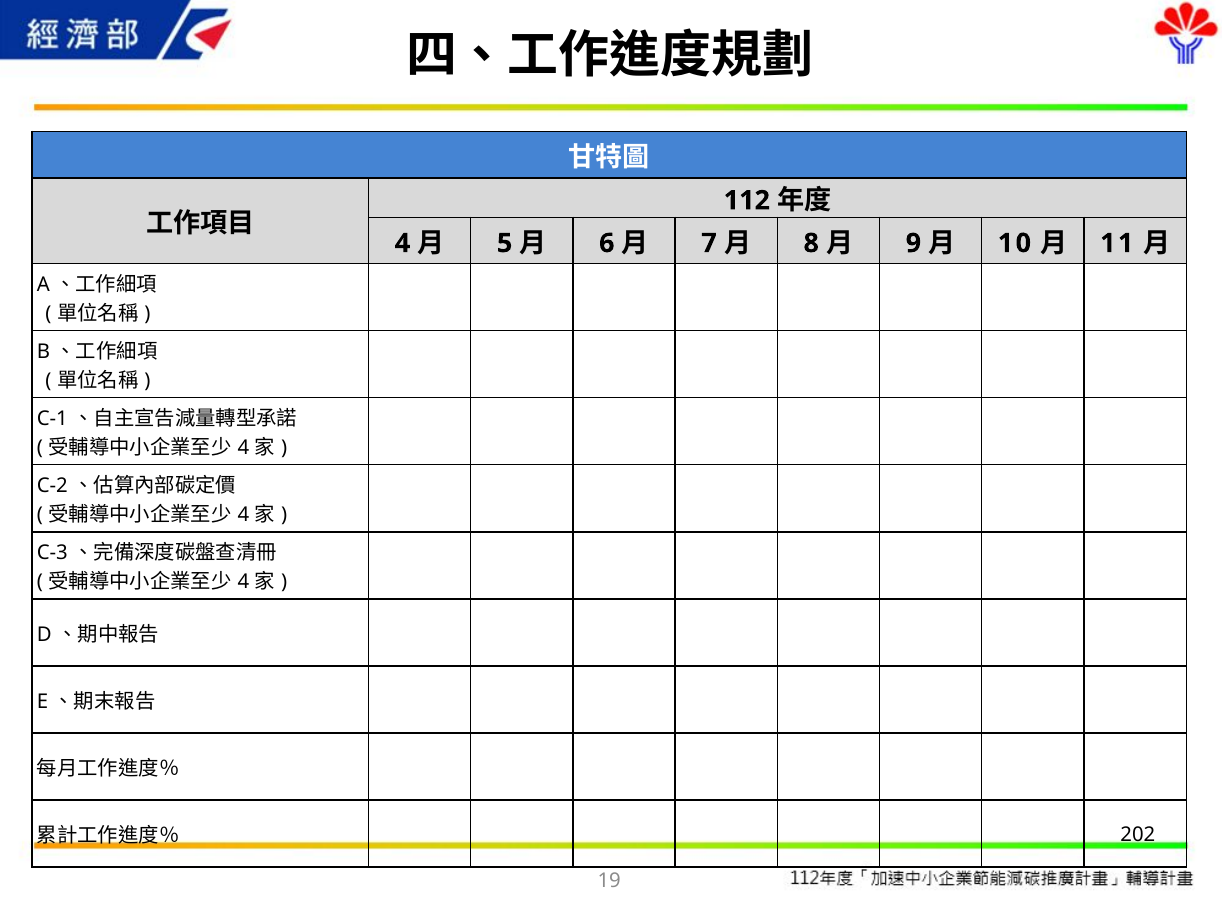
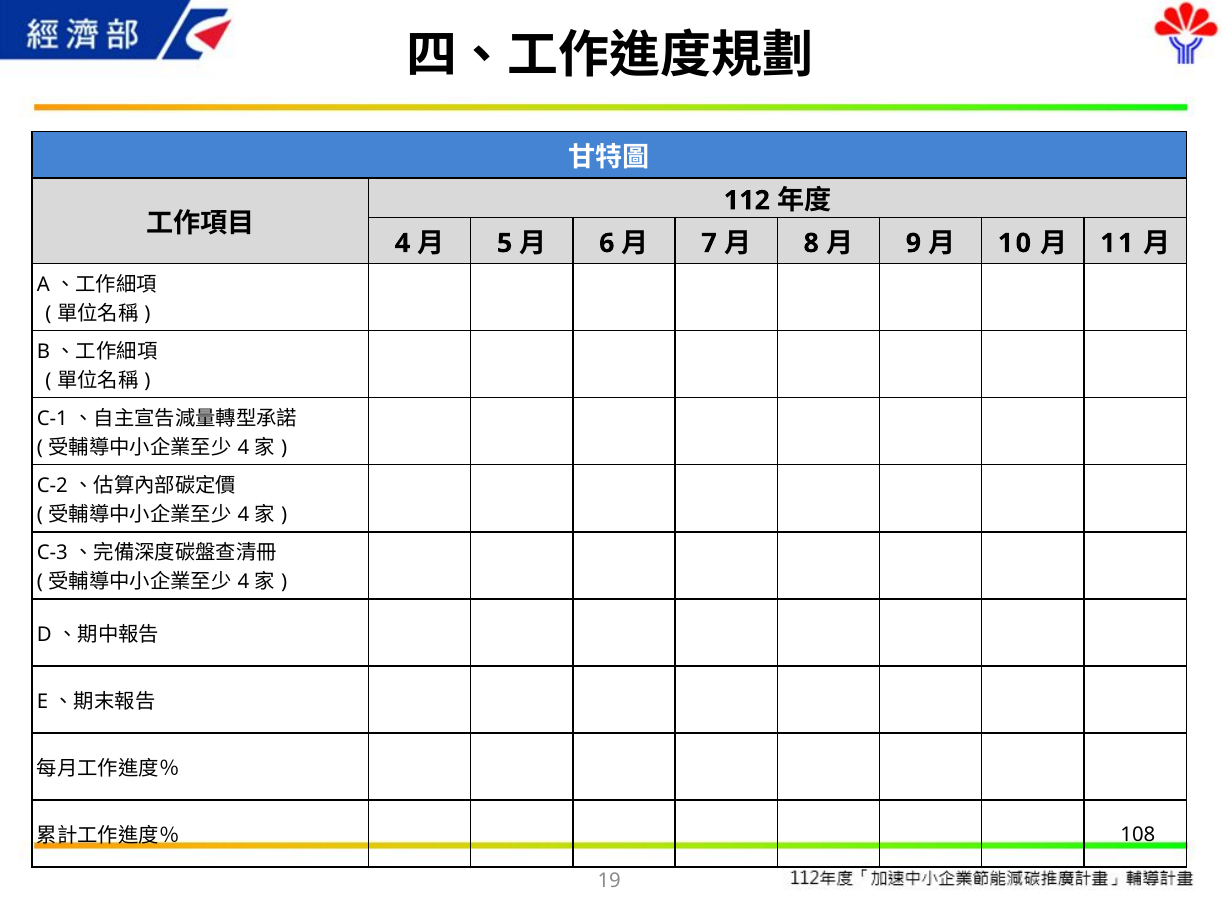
202: 202 -> 108 (1138, 835)
